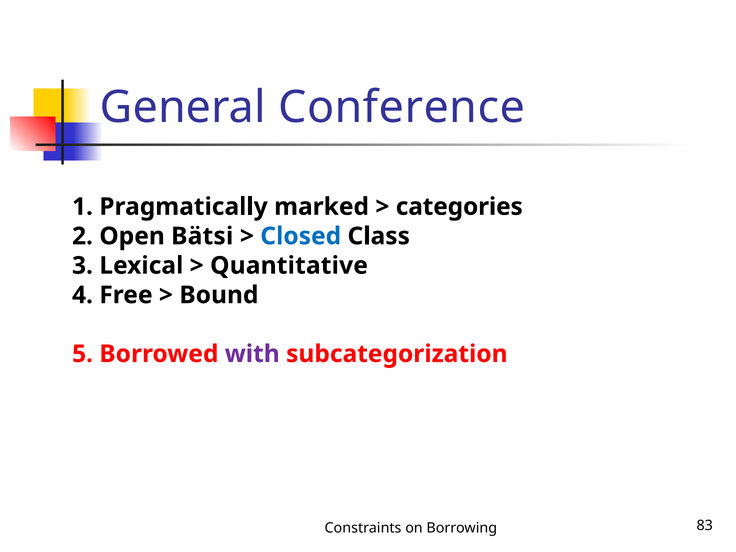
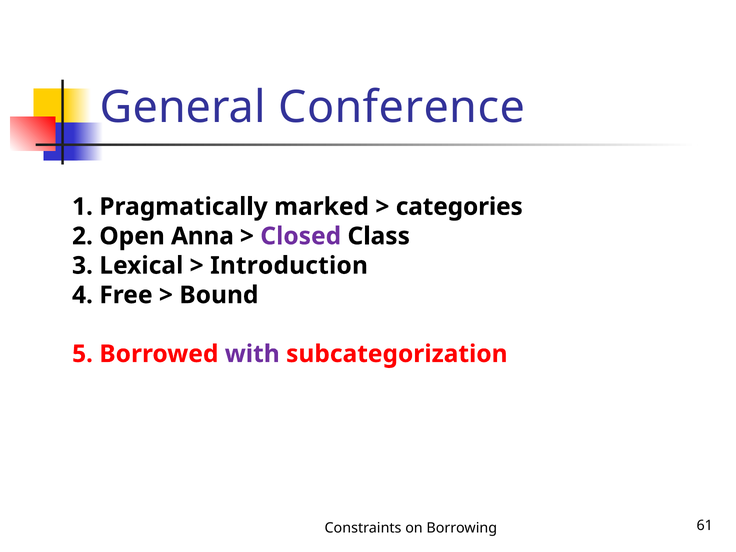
Bätsi: Bätsi -> Anna (202, 236)
Closed colour: blue -> purple (301, 236)
Quantitative: Quantitative -> Introduction (289, 266)
83: 83 -> 61 (705, 526)
